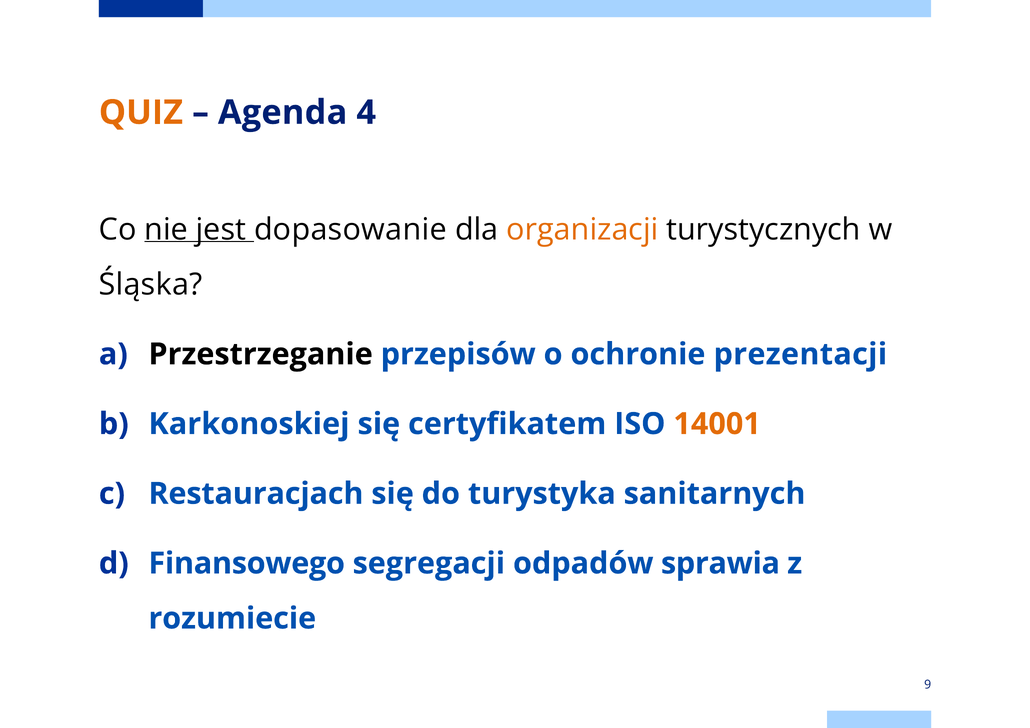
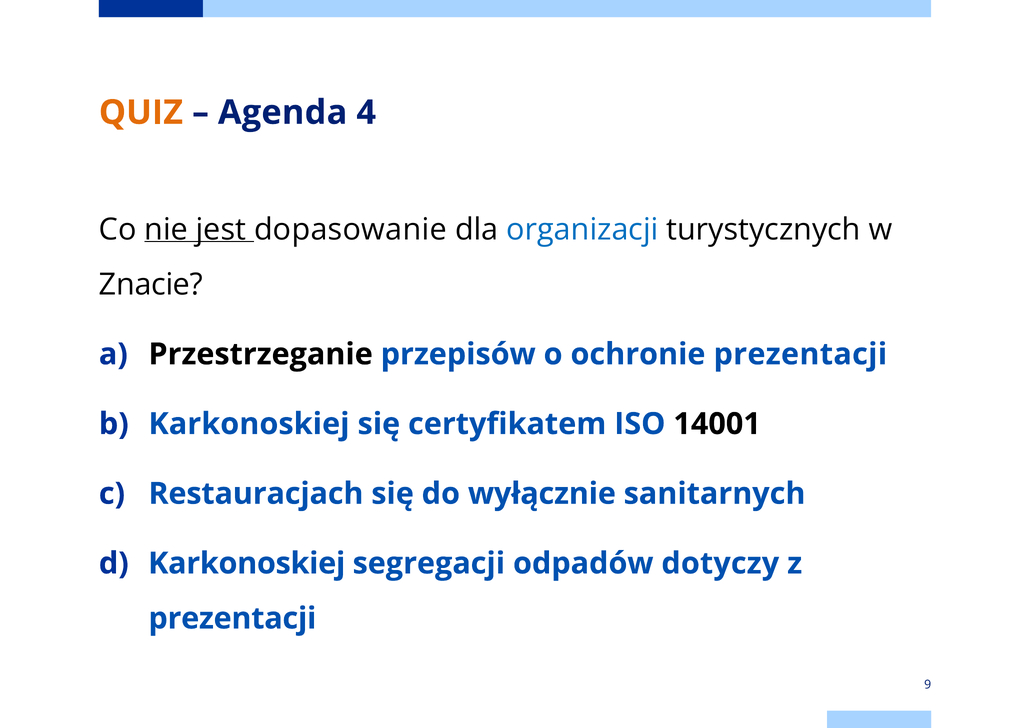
organizacji colour: orange -> blue (582, 230)
Śląska: Śląska -> Znacie (151, 285)
14001 colour: orange -> black (717, 424)
turystyka: turystyka -> wyłącznie (542, 494)
Finansowego: Finansowego -> Karkonoskiej (247, 564)
sprawia: sprawia -> dotyczy (720, 564)
rozumiecie: rozumiecie -> prezentacji (232, 619)
